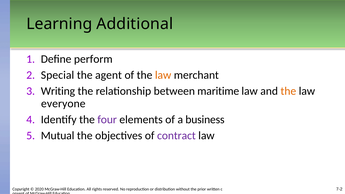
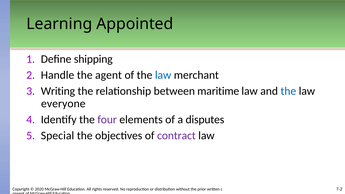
Additional: Additional -> Appointed (135, 24)
perform: perform -> shipping (93, 59)
Special: Special -> Handle (58, 75)
law colour: orange -> blue (163, 75)
the colour: orange -> blue (288, 91)
business: business -> disputes (205, 120)
Mutual: Mutual -> Special (58, 136)
